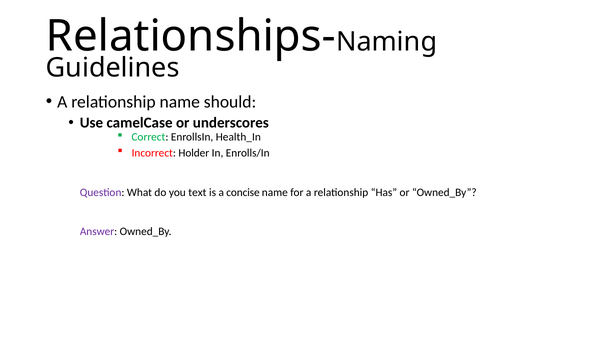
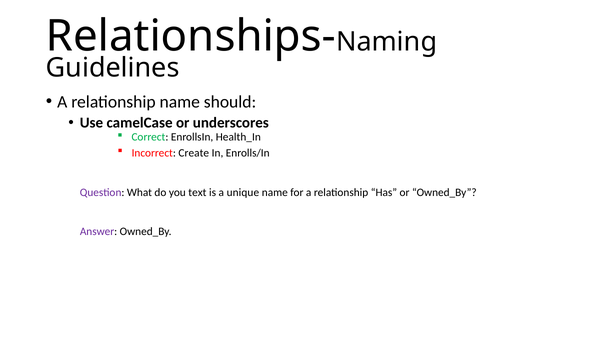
Holder: Holder -> Create (194, 153)
concise: concise -> unique (243, 193)
